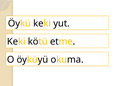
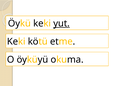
yut underline: none -> present (61, 23)
